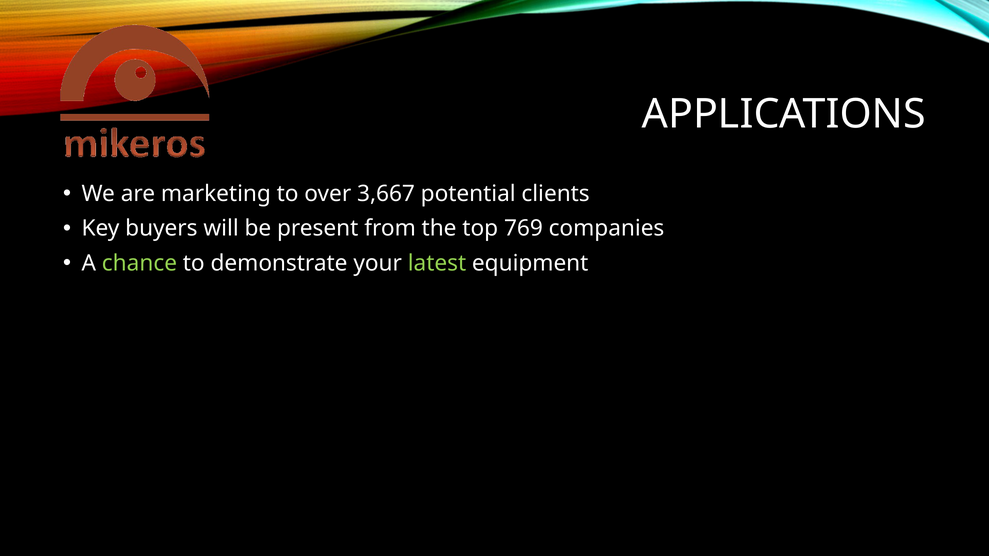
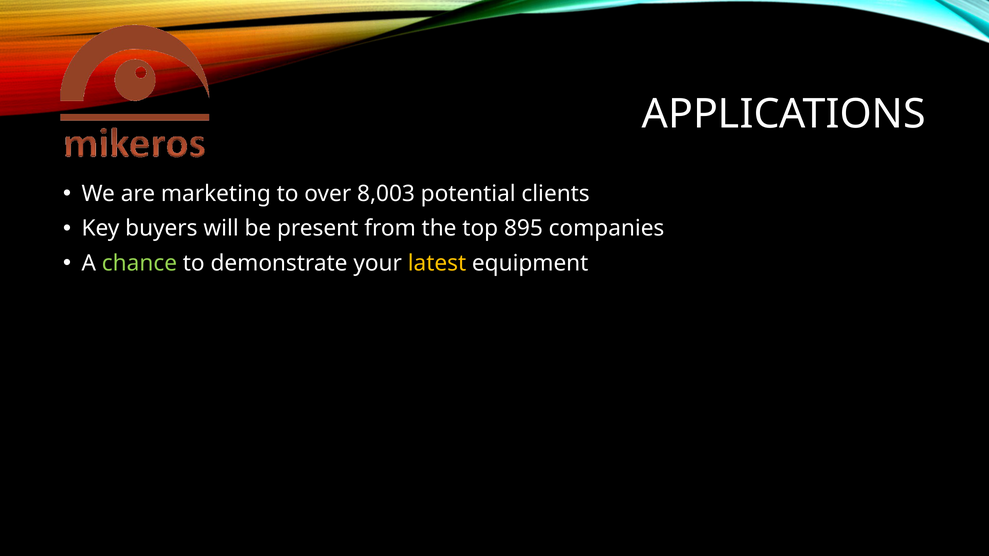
3,667: 3,667 -> 8,003 (386, 194)
769: 769 -> 895 (523, 229)
latest colour: light green -> yellow (437, 263)
